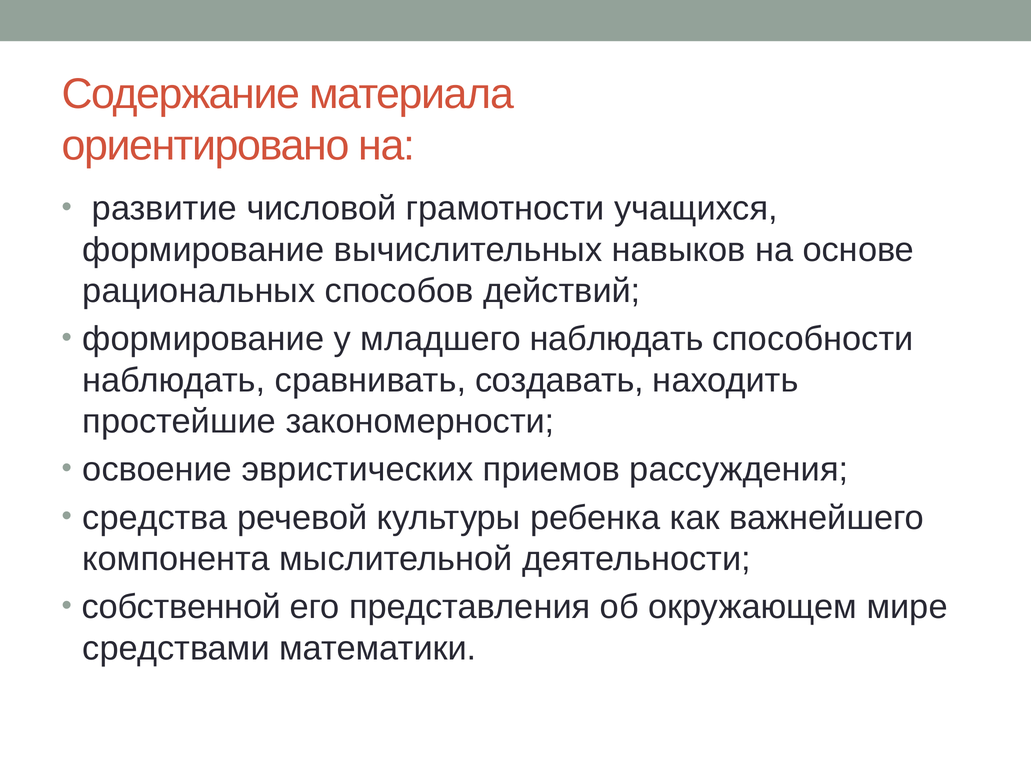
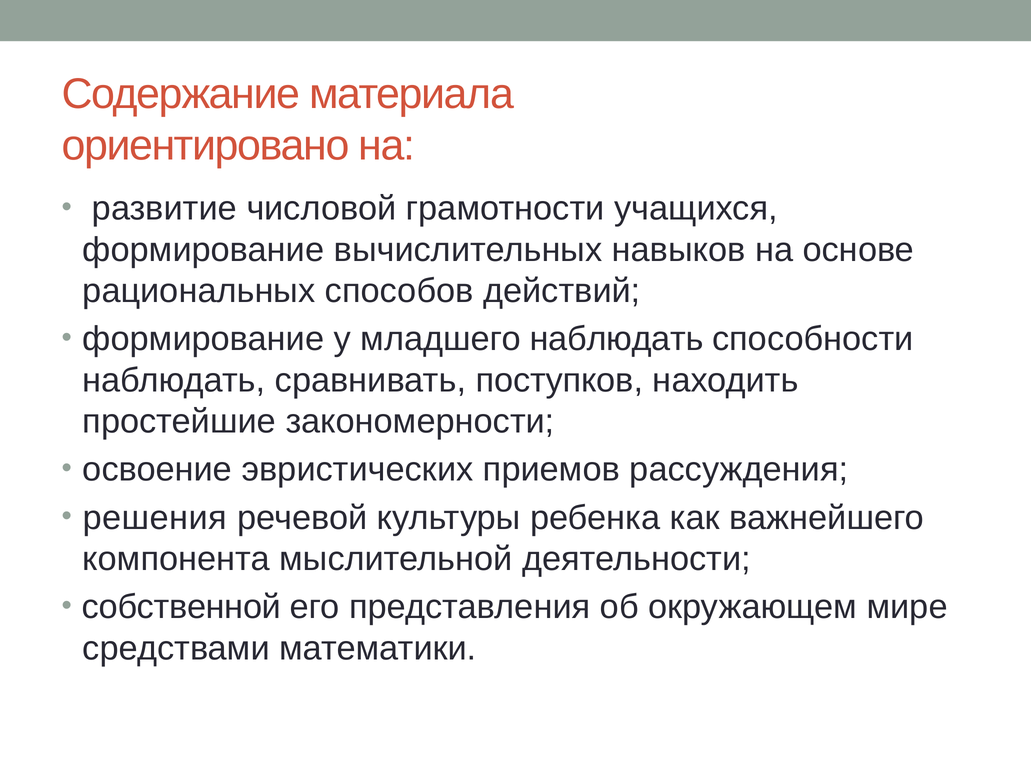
создавать: создавать -> поступков (559, 380)
средства: средства -> решения (155, 518)
